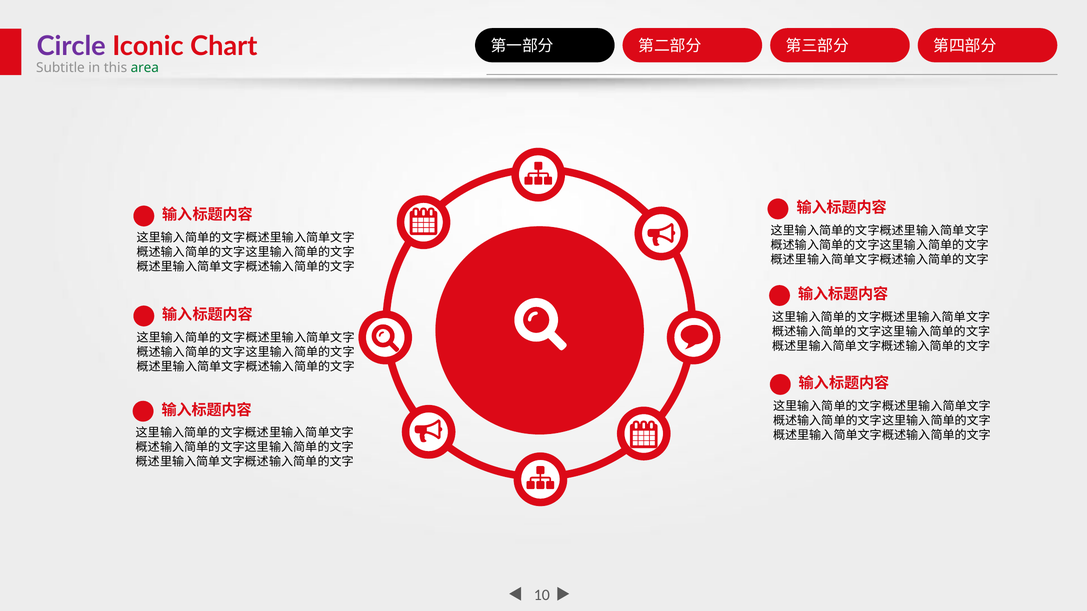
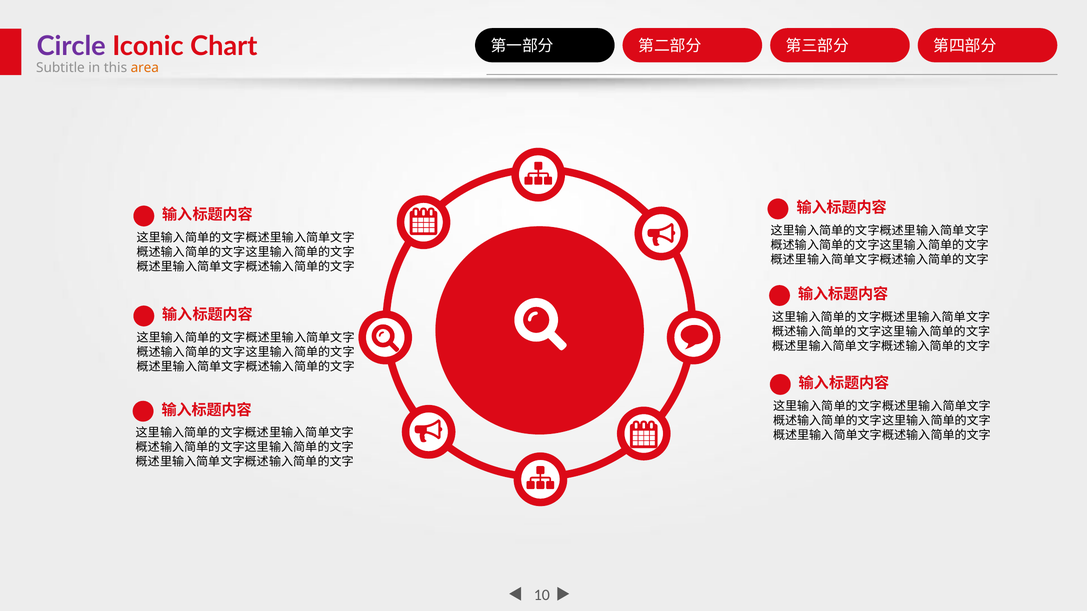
area colour: green -> orange (145, 68)
